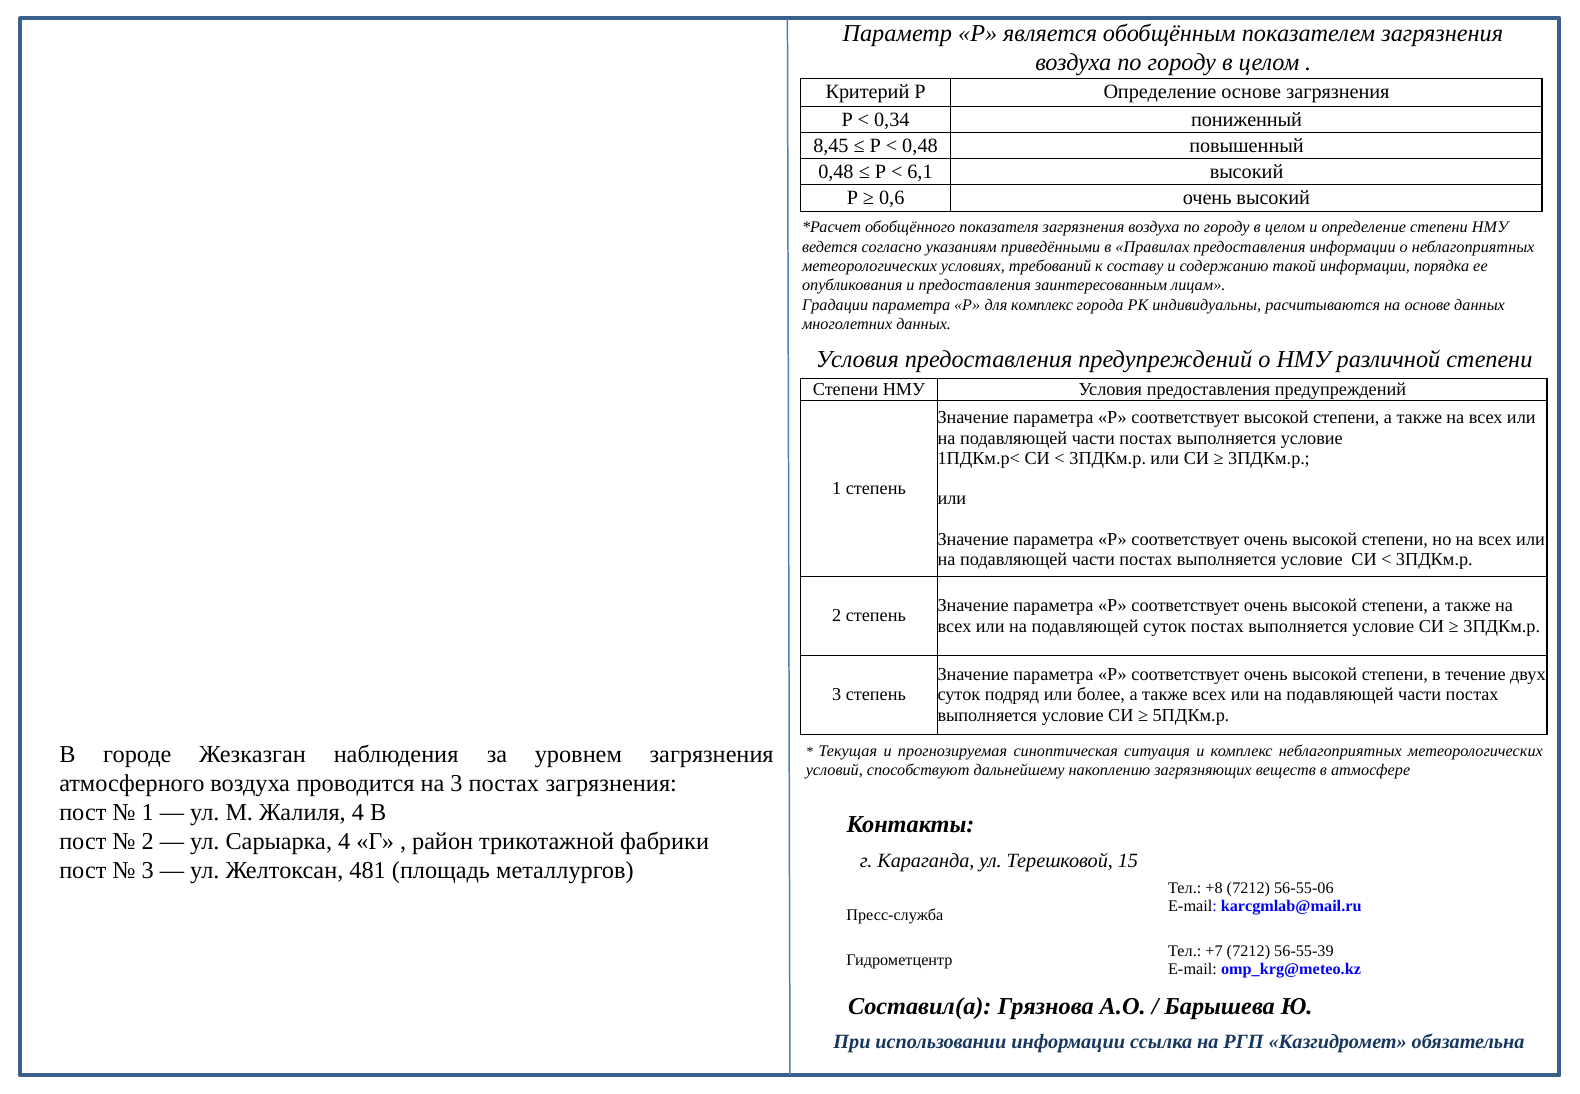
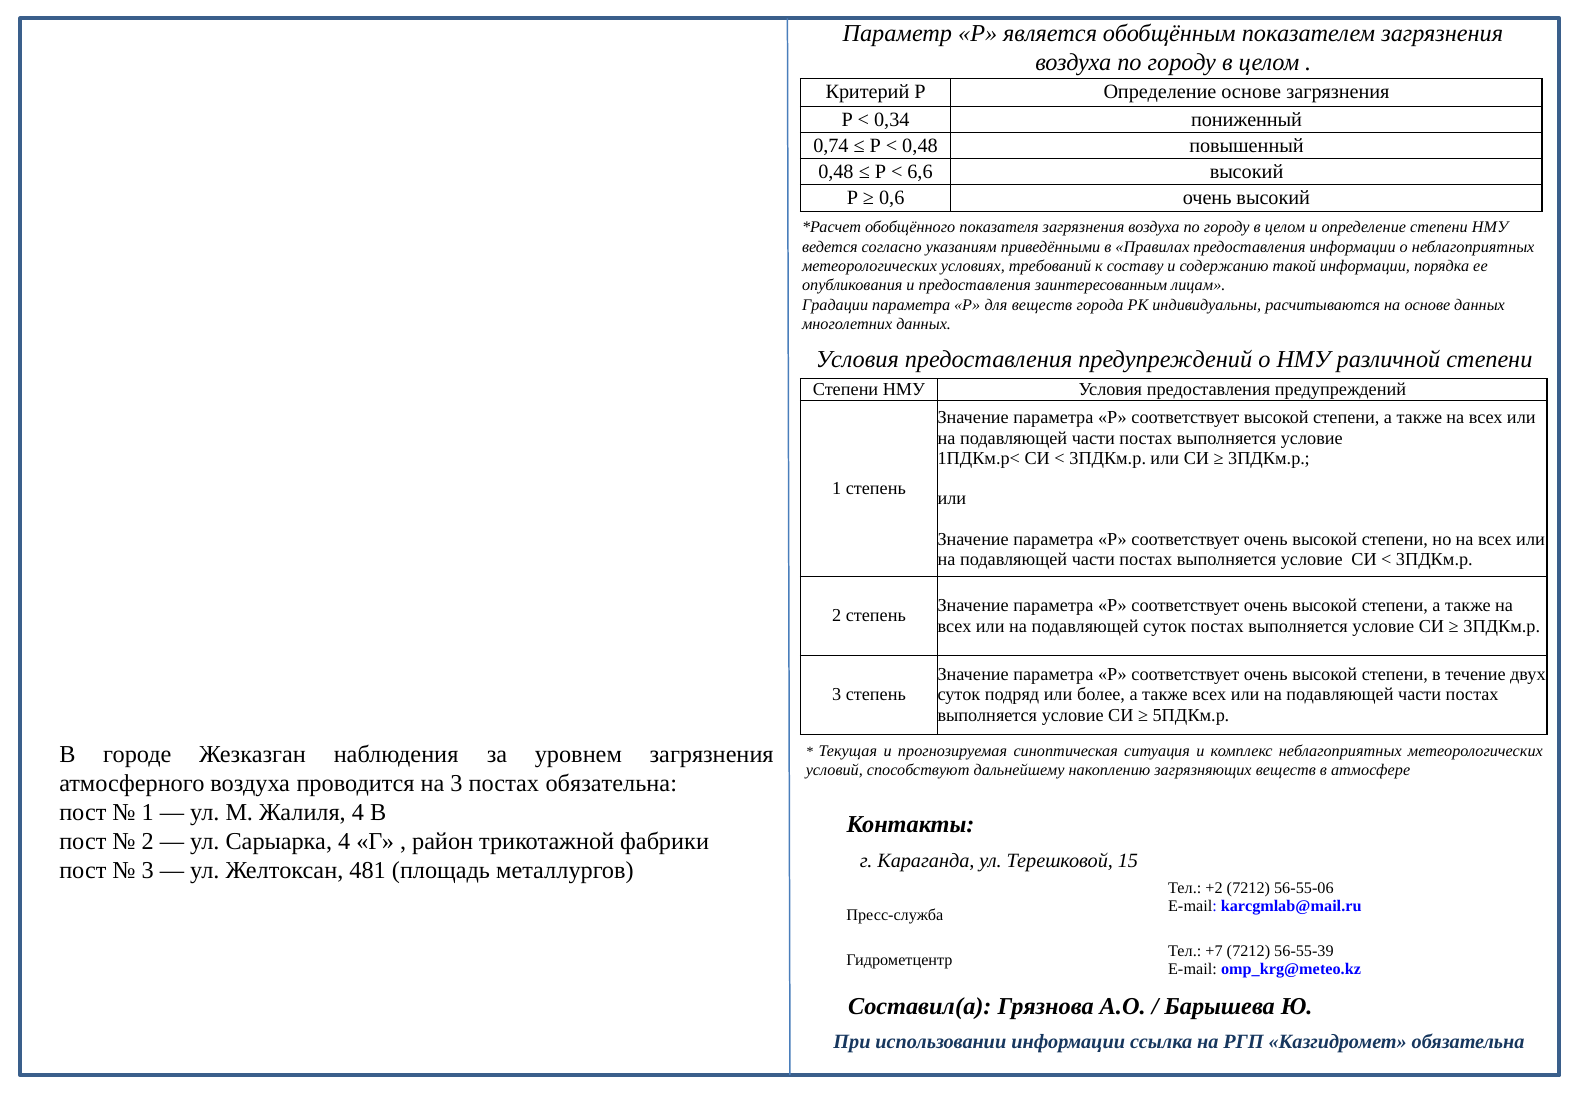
8,45: 8,45 -> 0,74 (831, 146)
6,1: 6,1 -> 6,6 (920, 172)
для комплекс: комплекс -> веществ (1042, 305)
постах загрязнения: загрязнения -> обязательна (611, 783)
+8: +8 -> +2 (1214, 888)
